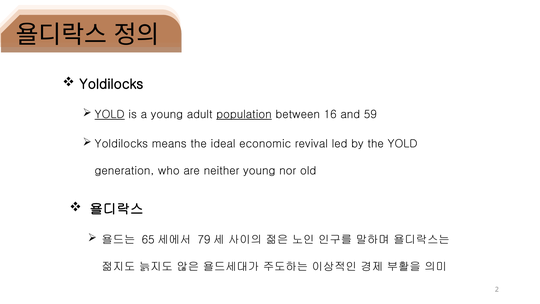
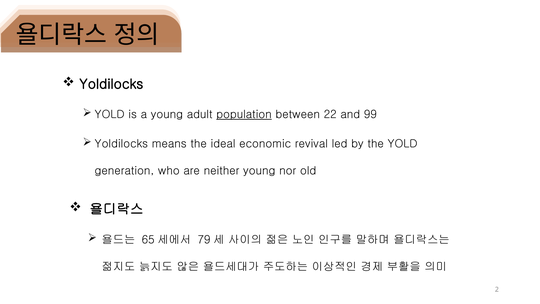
YOLD underline: present -> none (110, 114)
16: 16 -> 22 (330, 114)
59: 59 -> 99 (370, 114)
